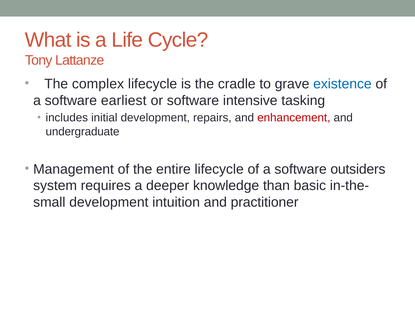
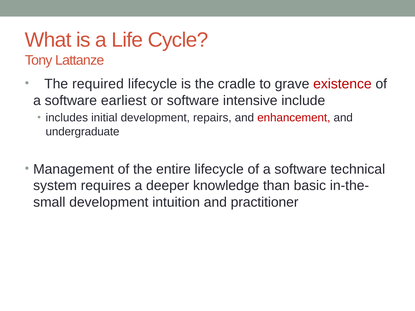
complex: complex -> required (98, 84)
existence colour: blue -> red (342, 84)
tasking: tasking -> include (303, 101)
outsiders: outsiders -> technical (358, 169)
